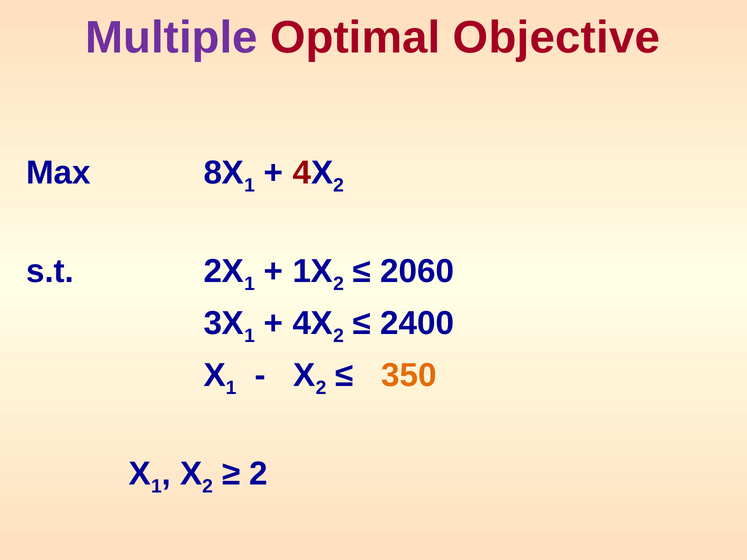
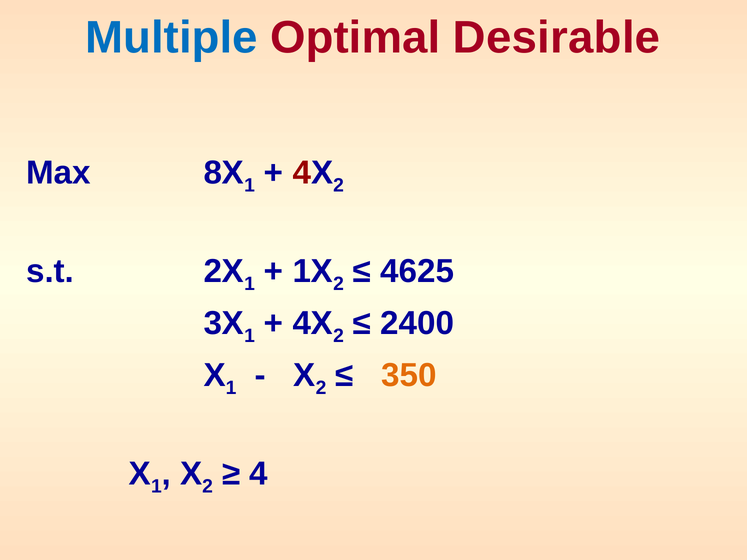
Multiple colour: purple -> blue (172, 38)
Objective: Objective -> Desirable (557, 38)
2060: 2060 -> 4625 (417, 271)
2: 2 -> 4 (259, 474)
